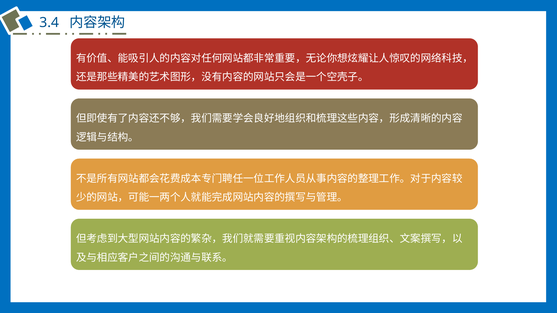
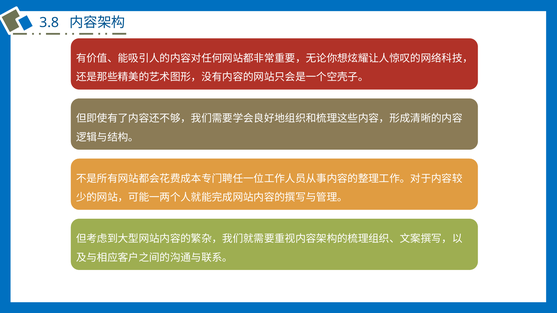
3.4: 3.4 -> 3.8 (49, 23)
